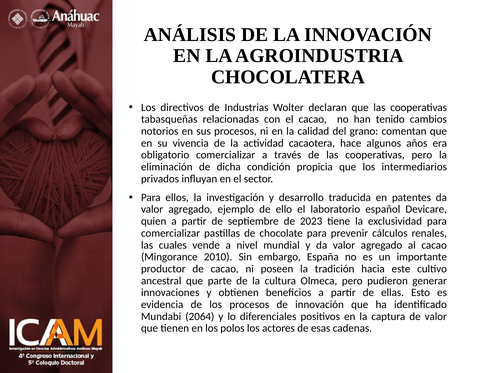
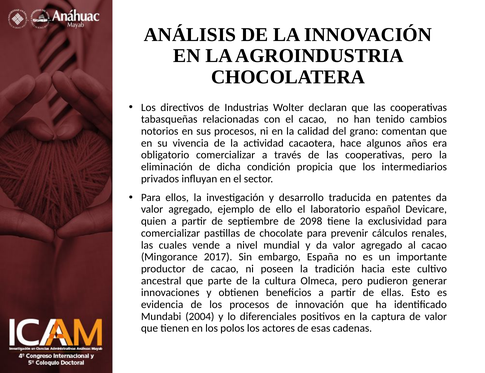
2023: 2023 -> 2098 (311, 221)
2010: 2010 -> 2017 (218, 257)
2064: 2064 -> 2004 (200, 316)
